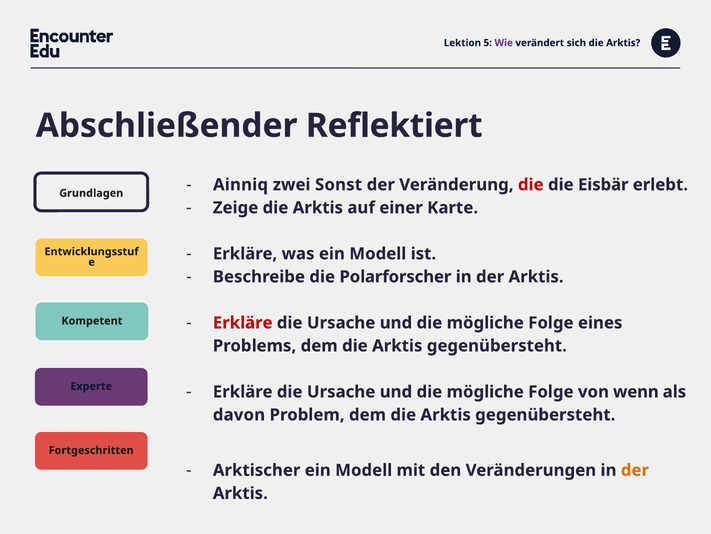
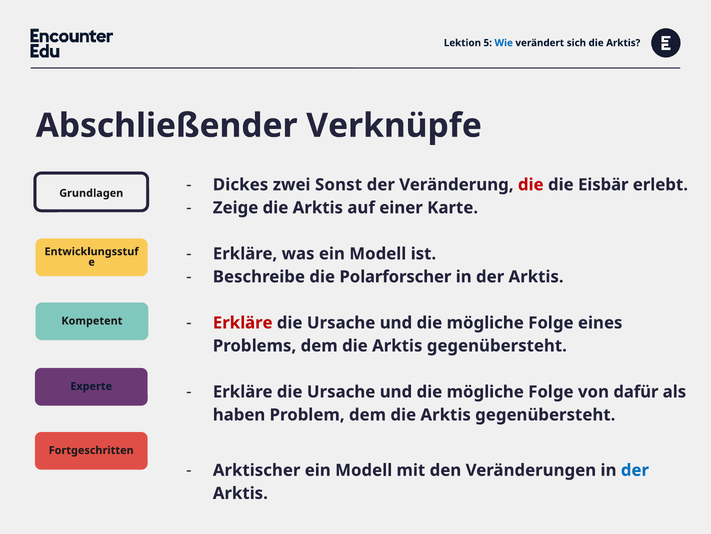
Wie colour: purple -> blue (504, 43)
Reflektiert: Reflektiert -> Verknüpfe (394, 126)
Ainniq: Ainniq -> Dickes (241, 184)
wenn: wenn -> dafür (636, 391)
davon: davon -> haben (239, 414)
der colour: orange -> blue (635, 470)
